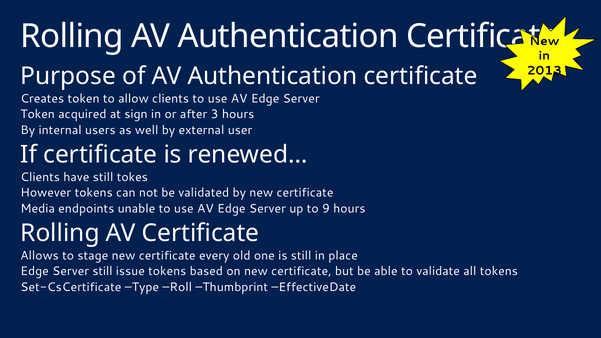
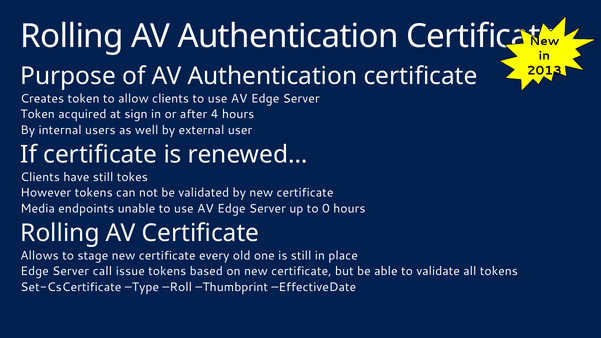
3: 3 -> 4 (215, 114)
9: 9 -> 0 (326, 209)
Server still: still -> call (102, 271)
